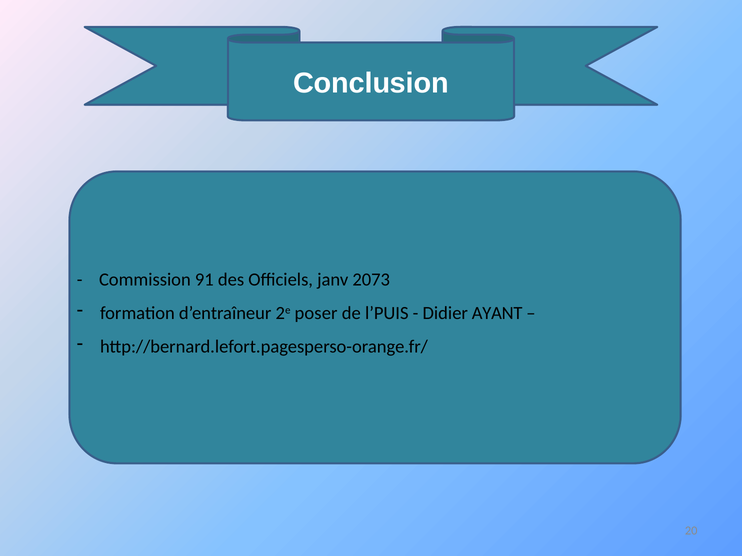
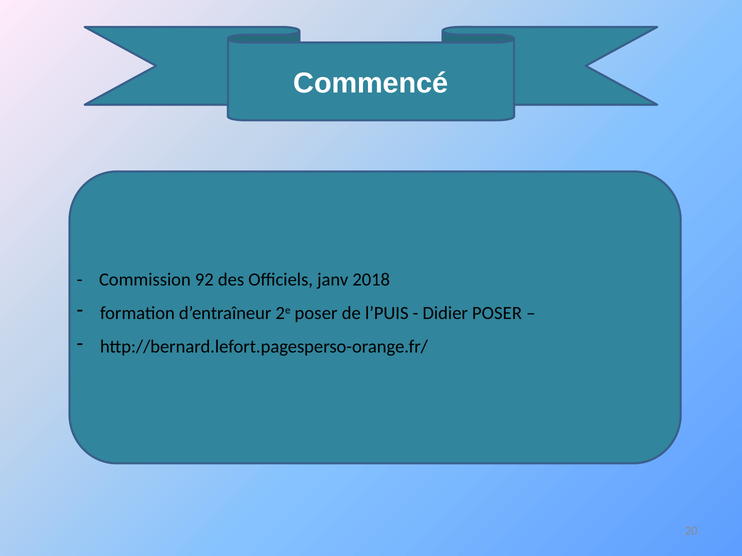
Conclusion: Conclusion -> Commencé (371, 83)
91: 91 -> 92 (204, 280)
2073: 2073 -> 2018 (371, 280)
Didier AYANT: AYANT -> POSER (497, 313)
